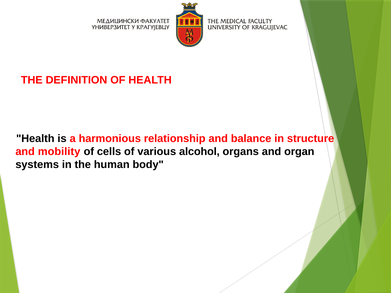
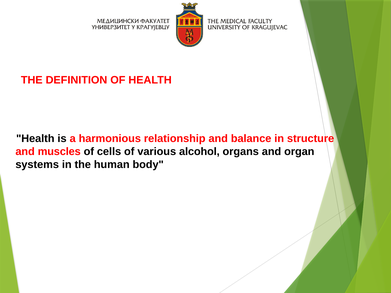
mobility: mobility -> muscles (59, 152)
